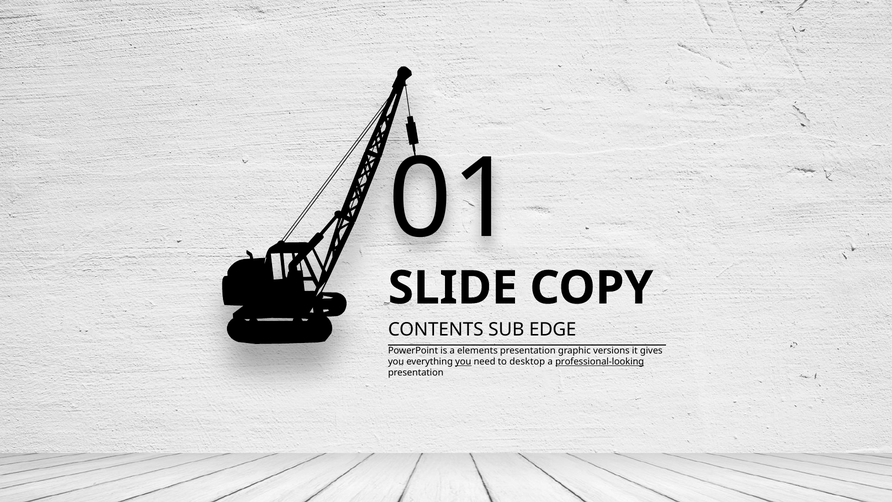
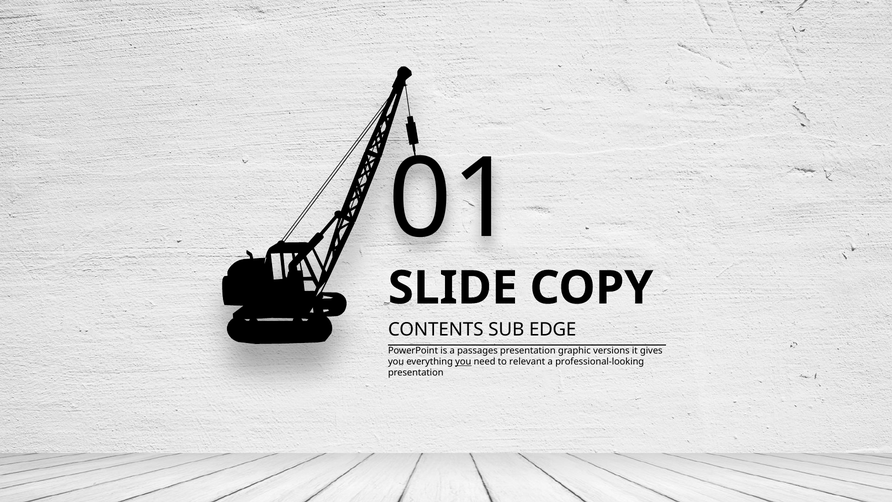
elements: elements -> passages (477, 350)
desktop: desktop -> relevant (527, 361)
professional-looking underline: present -> none (600, 361)
